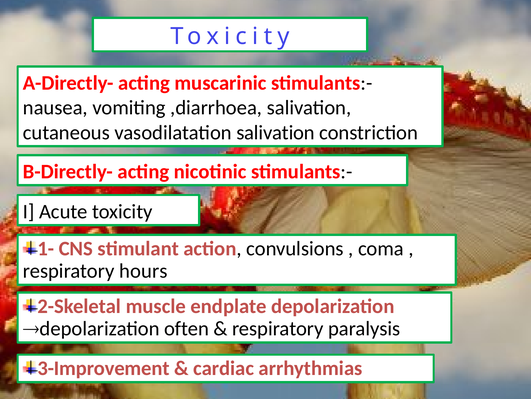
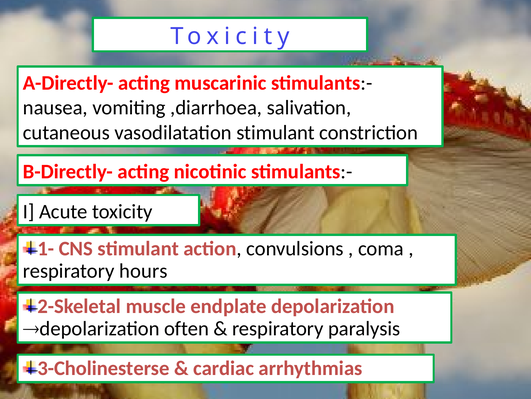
vasodilatation salivation: salivation -> stimulant (276, 132)
3-Improvement: 3-Improvement -> 3-Cholinesterse (103, 368)
